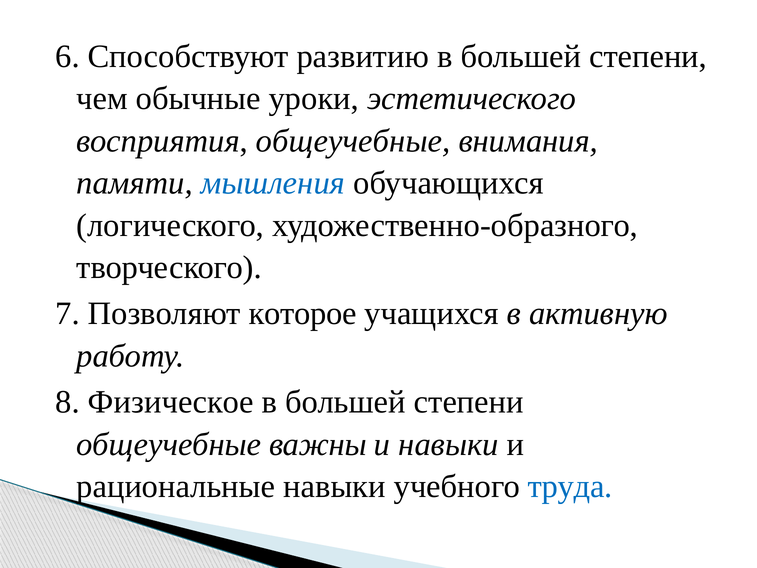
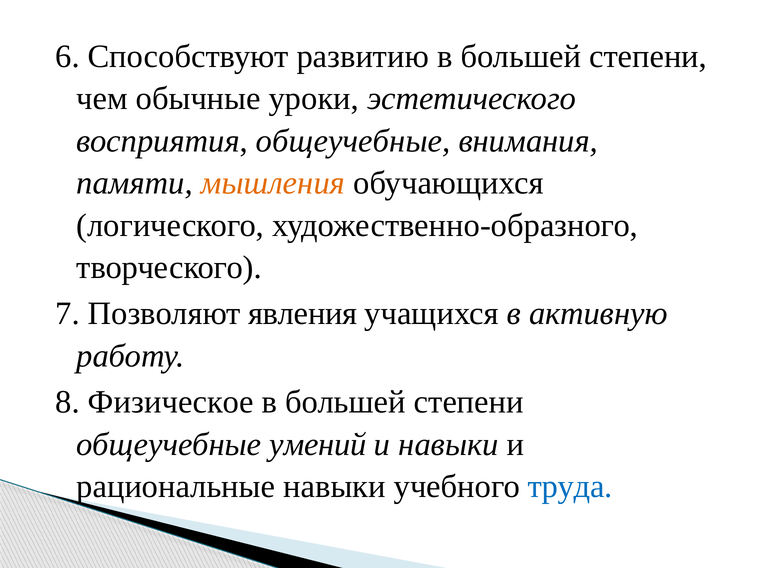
мышления colour: blue -> orange (273, 183)
которое: которое -> явления (303, 314)
важны: важны -> умений (318, 444)
